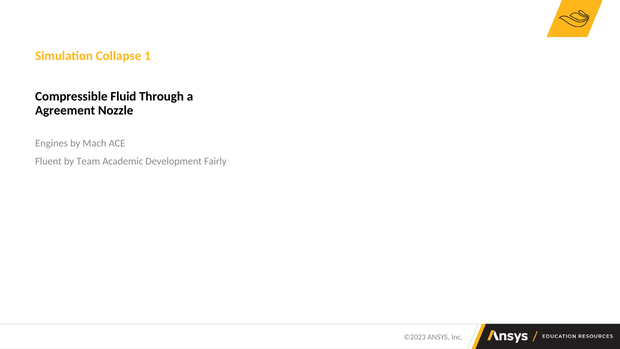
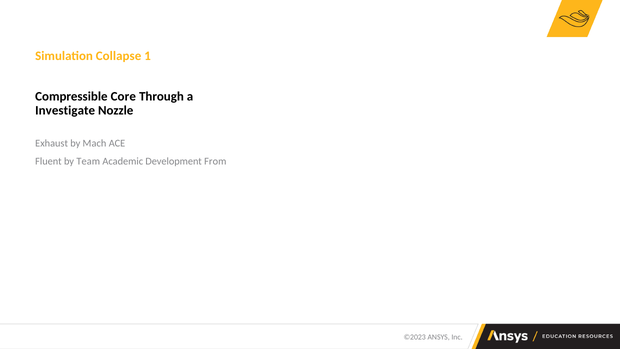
Fluid: Fluid -> Core (123, 97)
Agreement: Agreement -> Investigate (65, 111)
Engines: Engines -> Exhaust (52, 143)
Fairly: Fairly -> From (215, 161)
